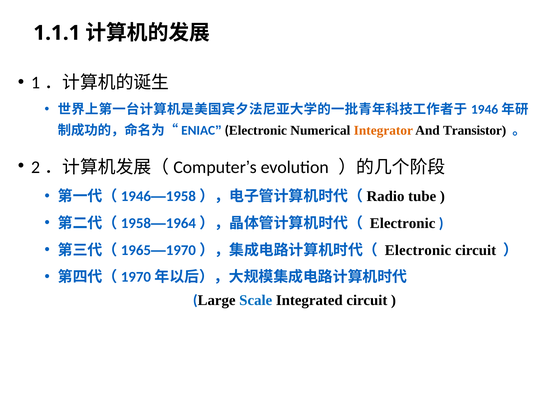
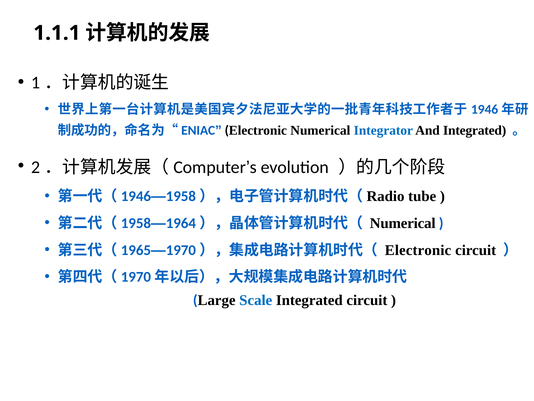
Integrator colour: orange -> blue (383, 130)
And Transistor: Transistor -> Integrated (475, 130)
Electronic: Electronic -> Numerical (403, 223)
